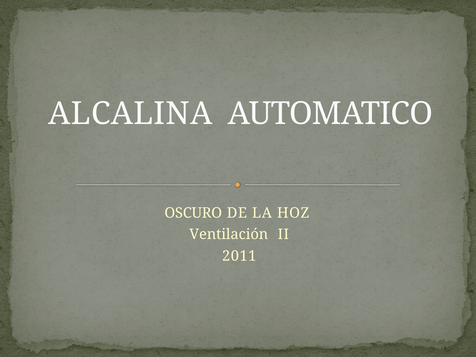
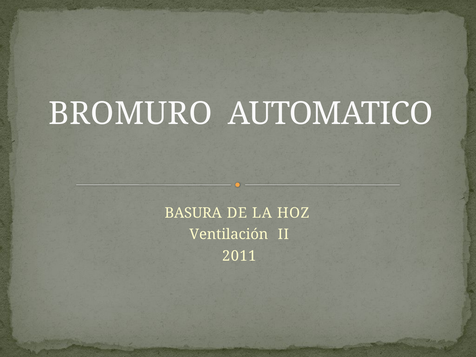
ALCALINA: ALCALINA -> BROMURO (130, 114)
OSCURO: OSCURO -> BASURA (193, 213)
